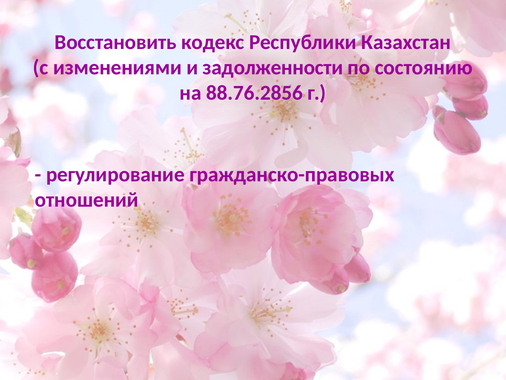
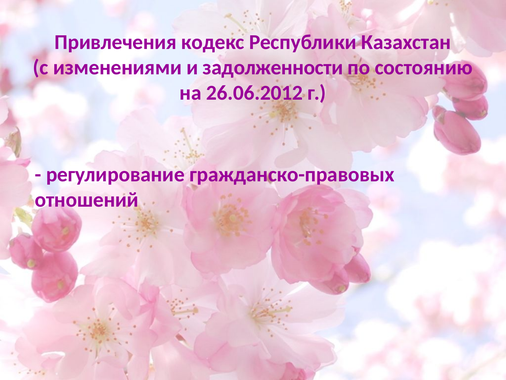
Восстановить: Восстановить -> Привлечения (116, 42)
88.76.2856: 88.76.2856 -> 26.06.2012 (254, 93)
